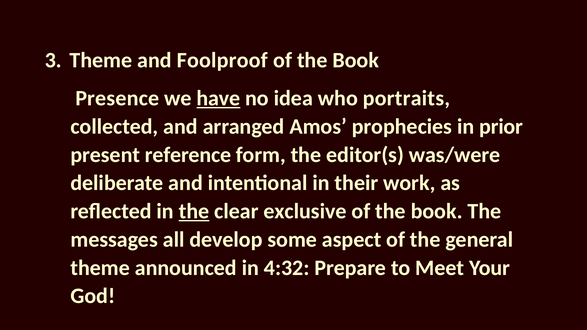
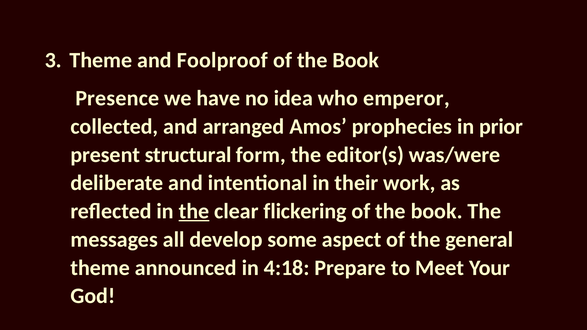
have underline: present -> none (218, 98)
portraits: portraits -> emperor (406, 98)
reference: reference -> structural (188, 155)
exclusive: exclusive -> flickering (305, 211)
4:32: 4:32 -> 4:18 (287, 268)
